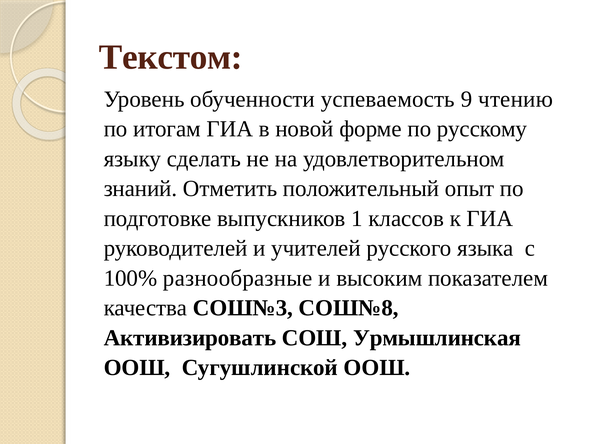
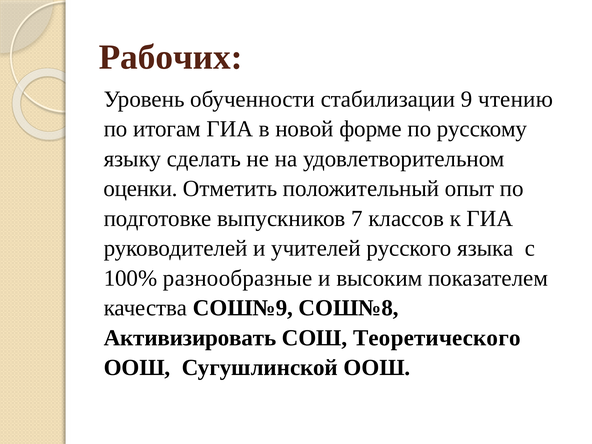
Текстом: Текстом -> Рабочих (171, 57)
успеваемость: успеваемость -> стабилизации (388, 99)
знаний: знаний -> оценки (141, 189)
1: 1 -> 7 (357, 218)
СОШ№3: СОШ№3 -> СОШ№9 (243, 308)
Урмышлинская: Урмышлинская -> Теоретического (437, 338)
